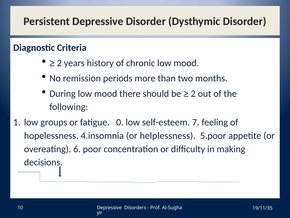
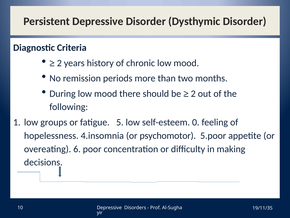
0: 0 -> 5 (120, 122)
7: 7 -> 0 (196, 122)
helplessness: helplessness -> psychomotor (168, 135)
